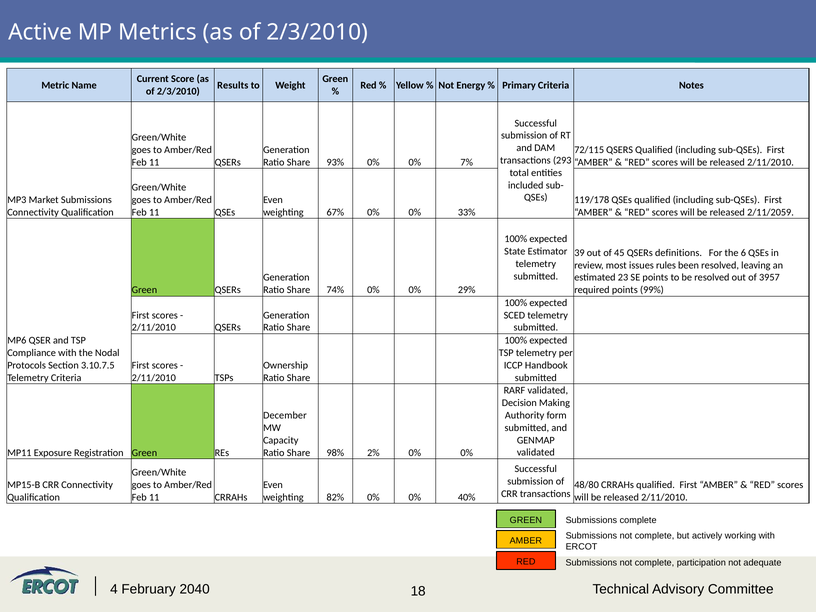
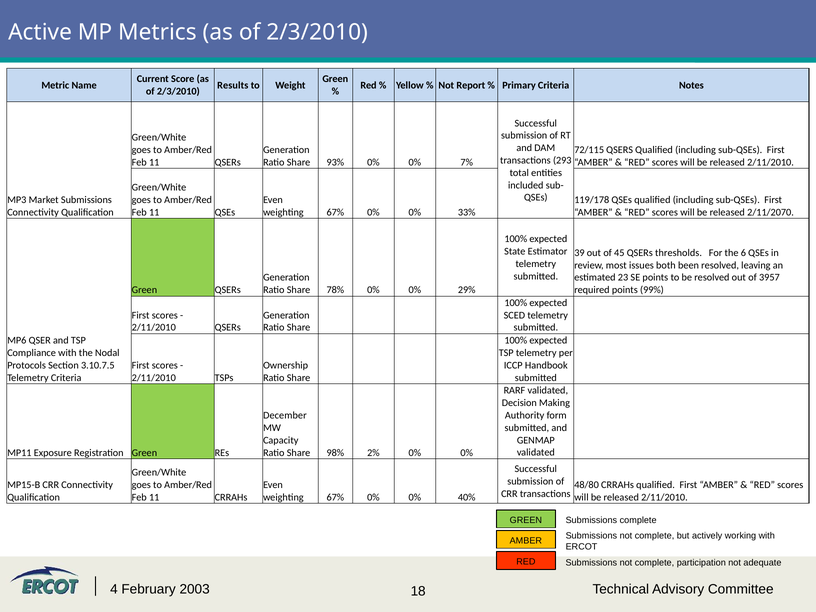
Energy: Energy -> Report (471, 85)
2/11/2059: 2/11/2059 -> 2/11/2070 (771, 212)
definitions: definitions -> thresholds (679, 253)
rules: rules -> both (666, 265)
74%: 74% -> 78% (335, 290)
82%: 82% -> 67% (335, 497)
2040: 2040 -> 2003 (195, 589)
